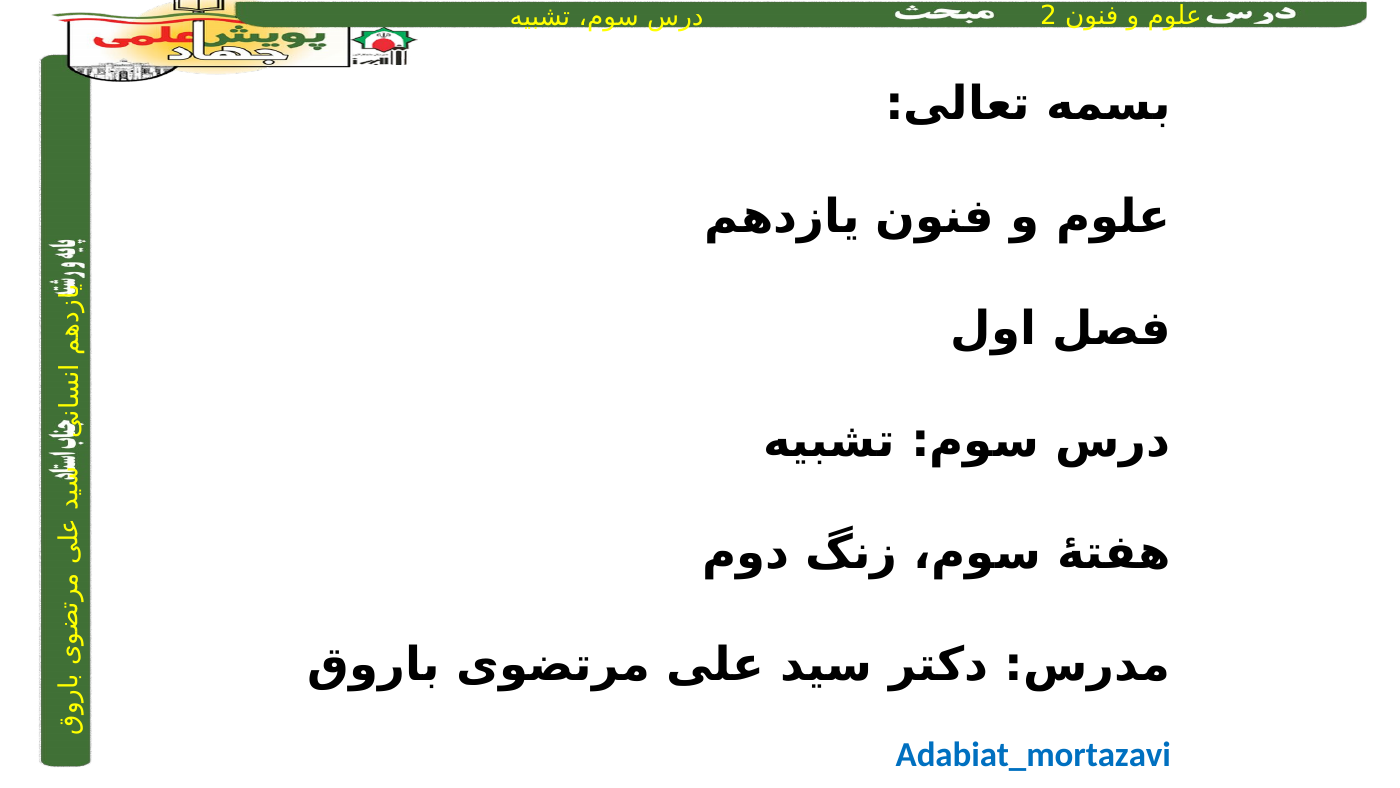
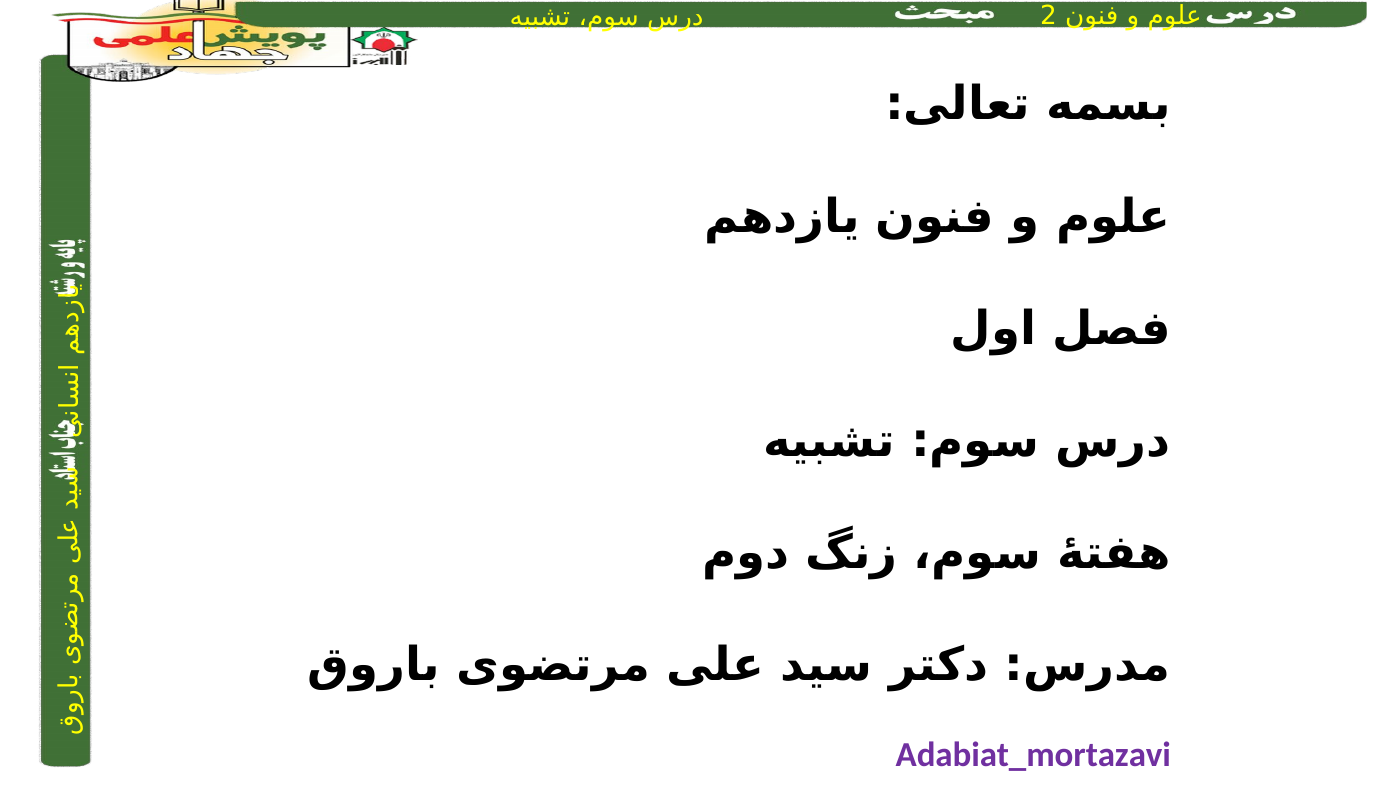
Adabiat_mortazavi colour: blue -> purple (1033, 755)
